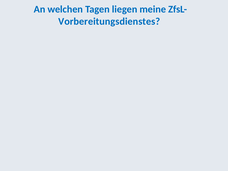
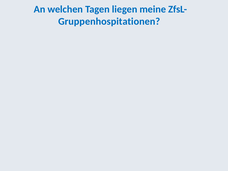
Vorbereitungsdienstes: Vorbereitungsdienstes -> Gruppenhospitationen (109, 21)
